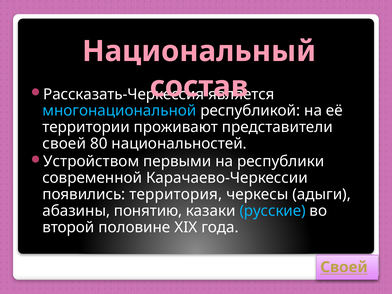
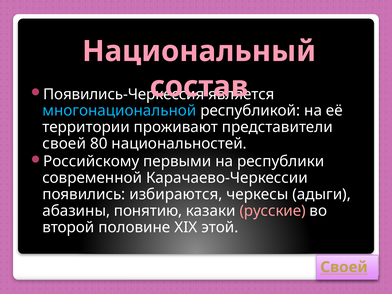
Рассказать-Черкессия: Рассказать-Черкессия -> Появились-Черкессия (124, 94)
Устройством: Устройством -> Российскому (91, 161)
территория: территория -> избираются (176, 194)
русские colour: light blue -> pink (273, 211)
года: года -> этой (220, 227)
